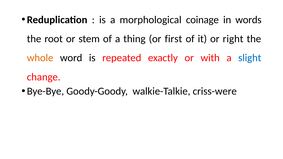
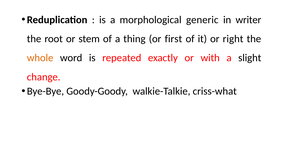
coinage: coinage -> generic (202, 20)
words: words -> writer (248, 20)
slight colour: blue -> black (250, 58)
criss-were: criss-were -> criss-what (215, 91)
